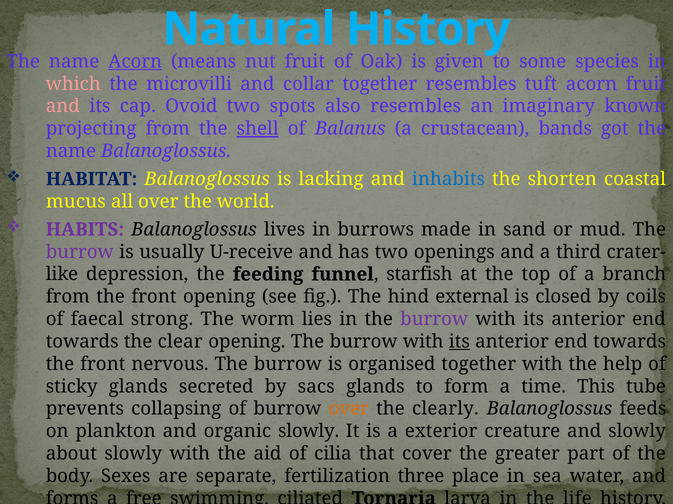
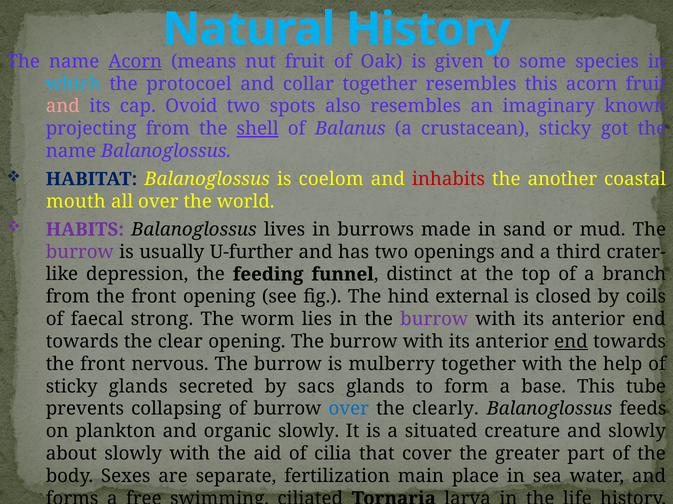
which colour: pink -> light blue (73, 84)
microvilli: microvilli -> protocoel (189, 84)
resembles tuft: tuft -> this (541, 84)
crustacean bands: bands -> sticky (565, 129)
lacking: lacking -> coelom (331, 179)
inhabits colour: blue -> red (448, 179)
the shorten: shorten -> another (562, 179)
mucus: mucus -> mouth (76, 202)
U-receive: U-receive -> U-further (251, 252)
starfish: starfish -> distinct (419, 275)
its underline: present -> none (459, 342)
end underline: none -> present (571, 342)
organised: organised -> mulberry (392, 365)
time: time -> base (544, 387)
over colour: orange -> blue (349, 409)
exterior: exterior -> situated (441, 432)
three: three -> main (421, 477)
